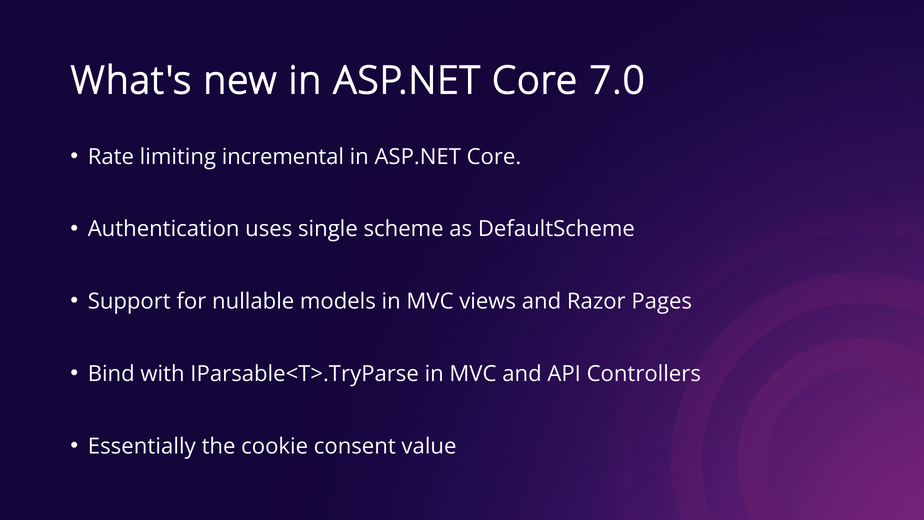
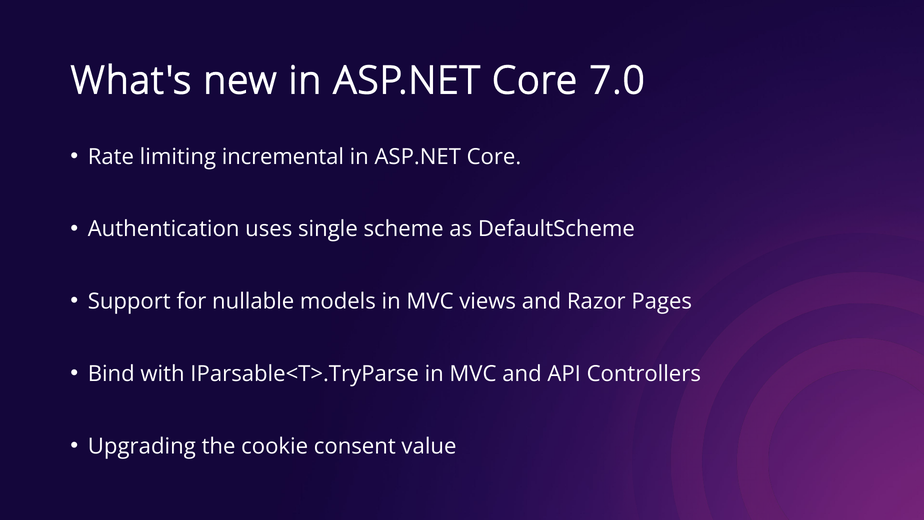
Essentially: Essentially -> Upgrading (142, 446)
